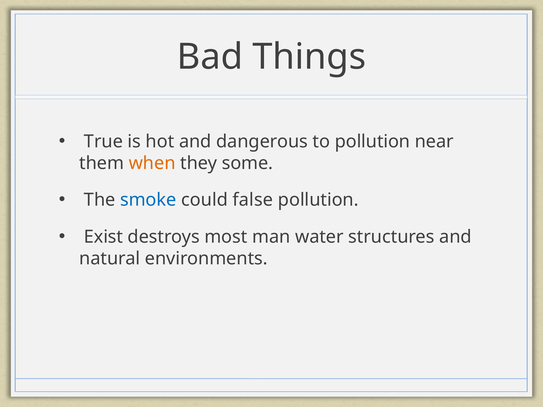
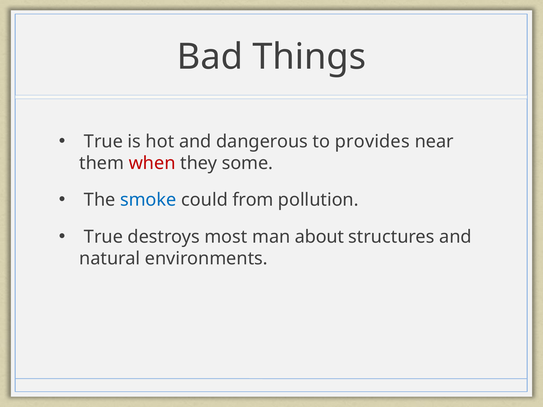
to pollution: pollution -> provides (372, 142)
when colour: orange -> red (152, 163)
false: false -> from (253, 200)
Exist: Exist -> True (103, 237)
water: water -> about (319, 237)
